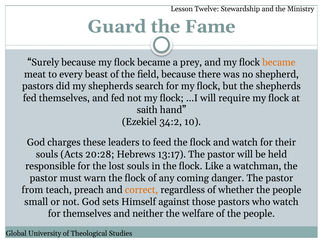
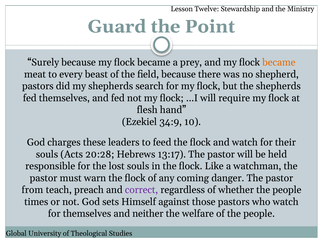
Fame: Fame -> Point (210, 26)
saith: saith -> flesh (147, 110)
34:2: 34:2 -> 34:9 (171, 121)
correct colour: orange -> purple (141, 189)
small: small -> times (36, 201)
